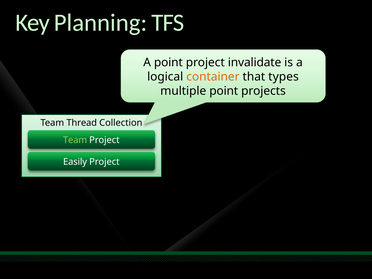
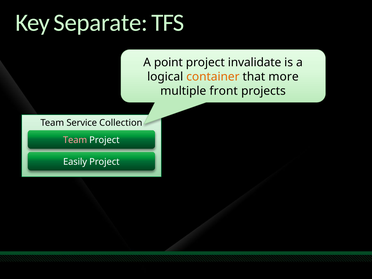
Planning: Planning -> Separate (101, 23)
types: types -> more (284, 77)
multiple point: point -> front (224, 91)
Thread: Thread -> Service (82, 123)
Team colour: light green -> pink (75, 140)
